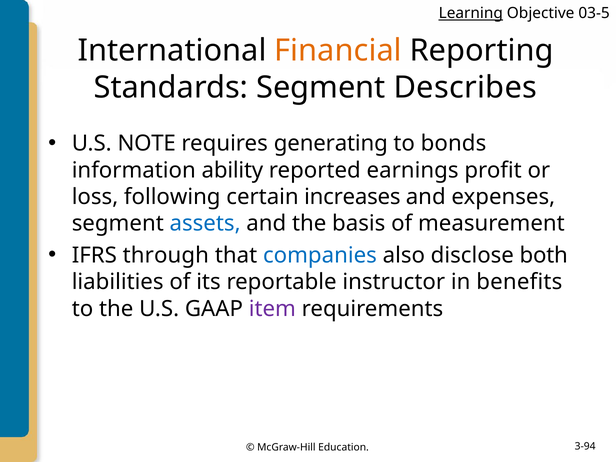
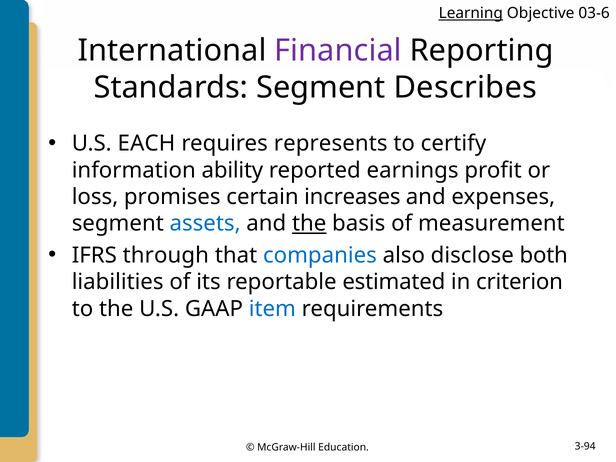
03-5: 03-5 -> 03-6 (594, 13)
Financial colour: orange -> purple (338, 50)
NOTE: NOTE -> EACH (146, 144)
generating: generating -> represents (331, 144)
bonds: bonds -> certify (454, 144)
following: following -> promises (172, 197)
the underline: none -> present (309, 224)
instructor: instructor -> estimated (394, 282)
benefits: benefits -> criterion (520, 282)
item colour: purple -> blue (272, 309)
